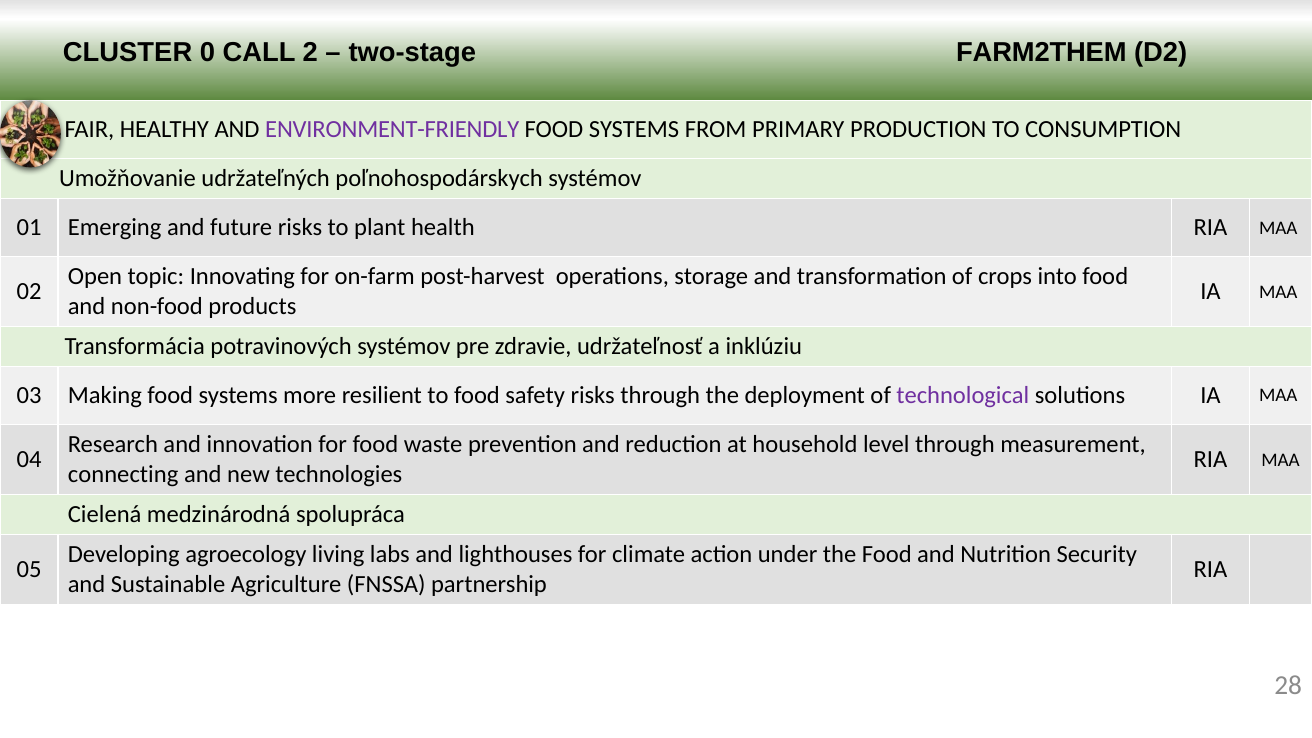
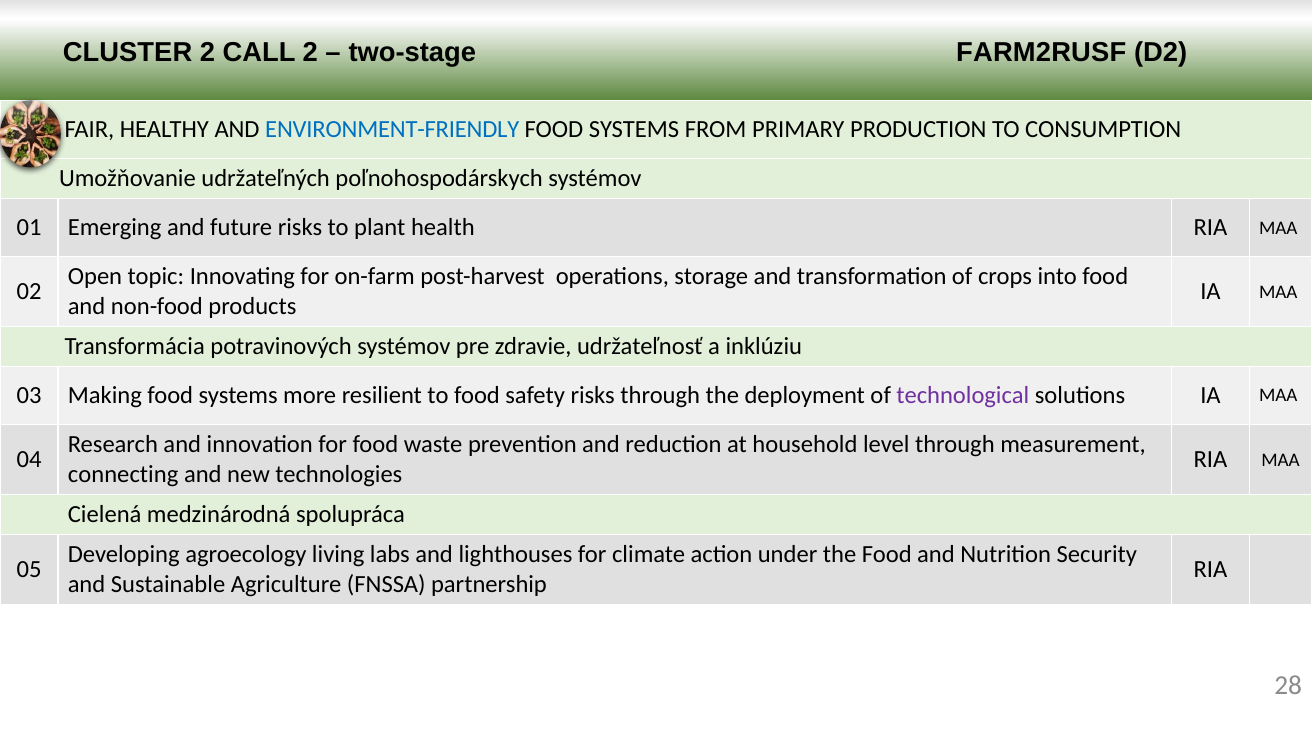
CLUSTER 0: 0 -> 2 (207, 52)
FARM2THEM: FARM2THEM -> FARM2RUSF (1041, 52)
ENVIRONMENT-FRIENDLY colour: purple -> blue (392, 130)
